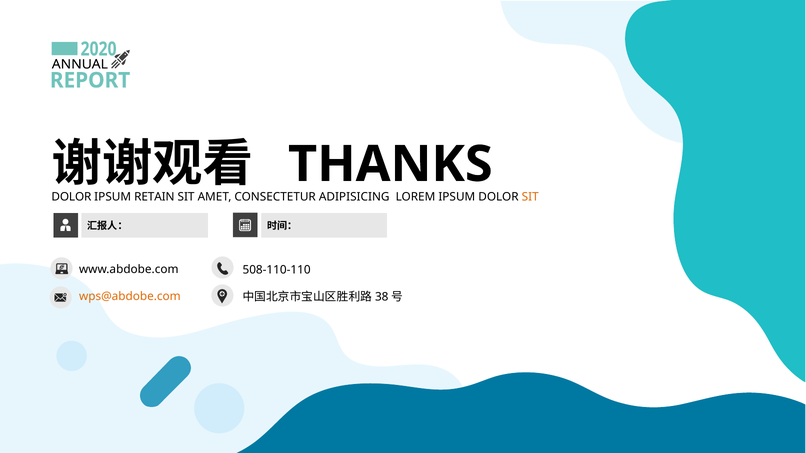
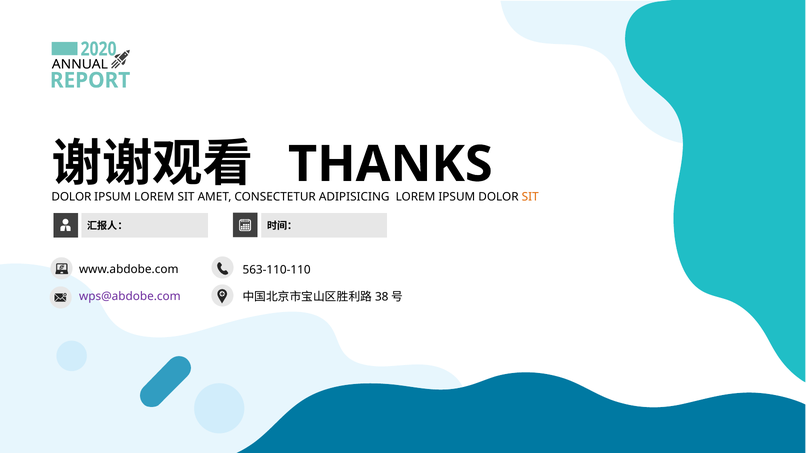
IPSUM RETAIN: RETAIN -> LOREM (154, 197)
508-110-110: 508-110-110 -> 563-110-110 (277, 270)
wps@abdobe.com colour: orange -> purple (130, 297)
